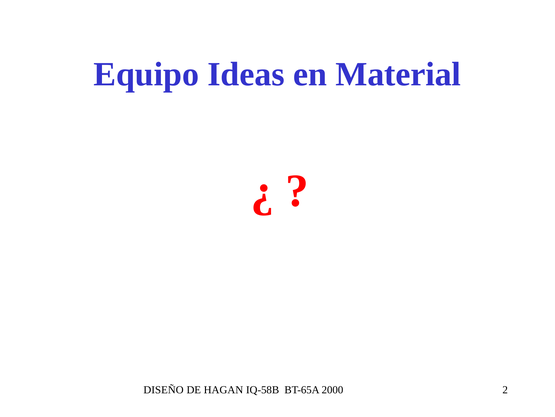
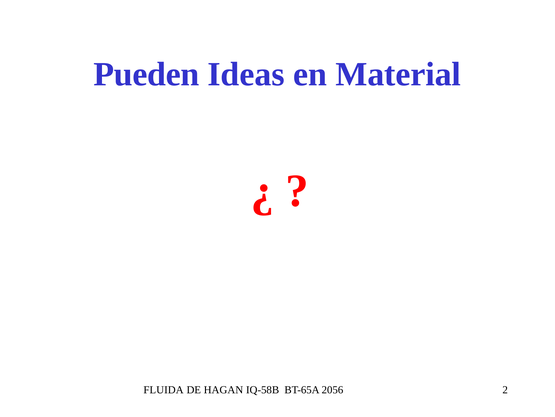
Equipo: Equipo -> Pueden (146, 74)
DISEÑO: DISEÑO -> FLUIDA (164, 389)
2000: 2000 -> 2056 (332, 389)
